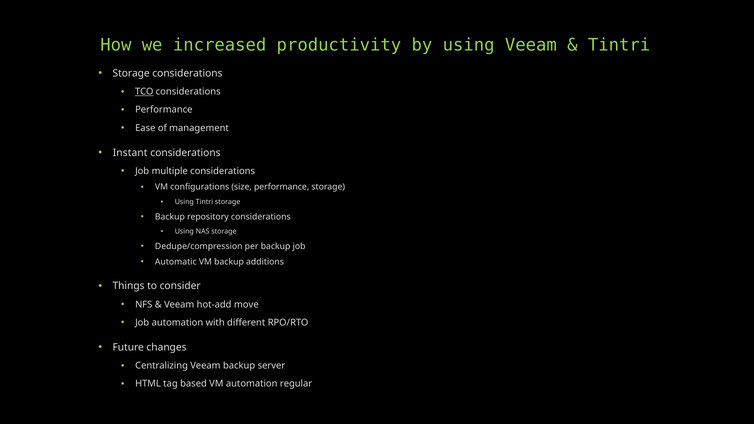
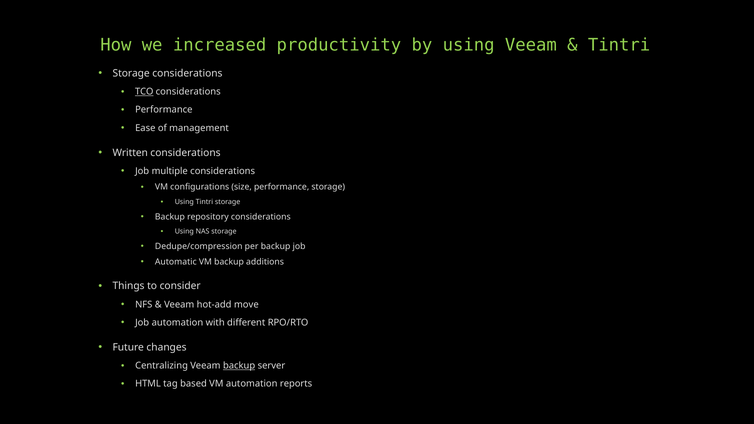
Instant: Instant -> Written (130, 153)
backup underline: none -> present (239, 366)
regular: regular -> reports (296, 384)
